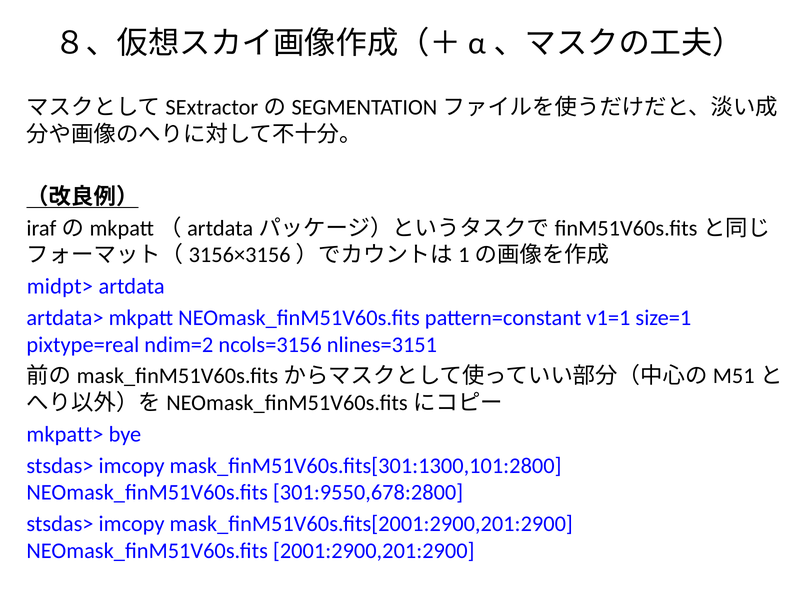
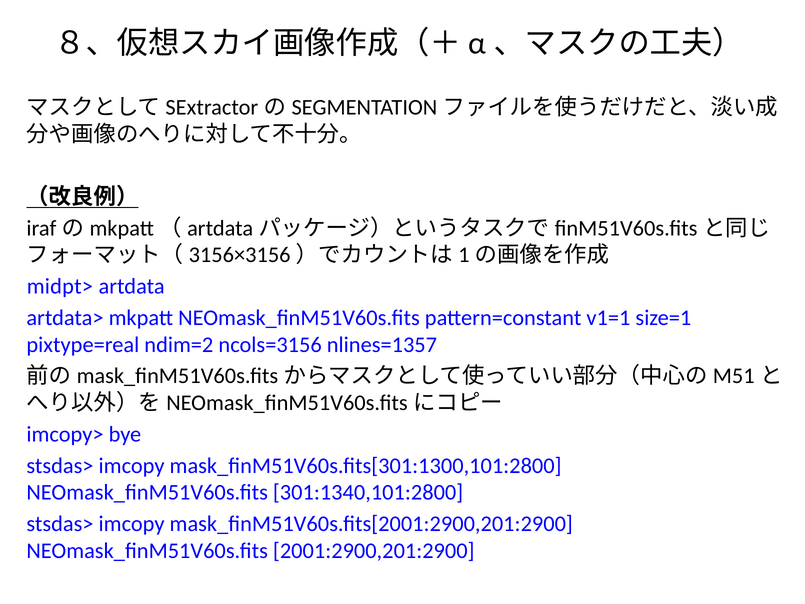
nlines=3151: nlines=3151 -> nlines=1357 (382, 345)
mkpatt>: mkpatt> -> imcopy> (65, 434)
301:9550,678:2800: 301:9550,678:2800 -> 301:1340,101:2800 (368, 492)
